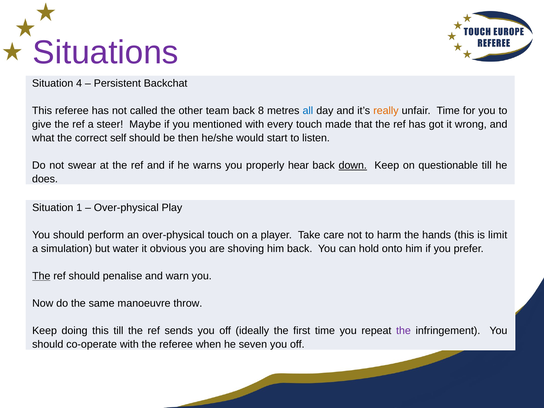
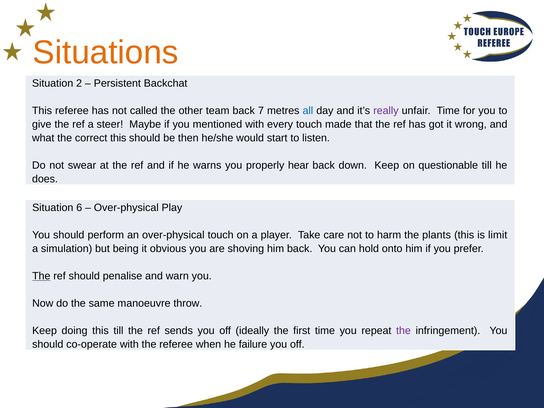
Situations colour: purple -> orange (106, 53)
4: 4 -> 2 (79, 83)
8: 8 -> 7 (261, 111)
really colour: orange -> purple (386, 111)
correct self: self -> this (118, 138)
down underline: present -> none (353, 165)
1: 1 -> 6 (79, 208)
hands: hands -> plants (437, 235)
water: water -> being (126, 249)
seven: seven -> failure (253, 344)
